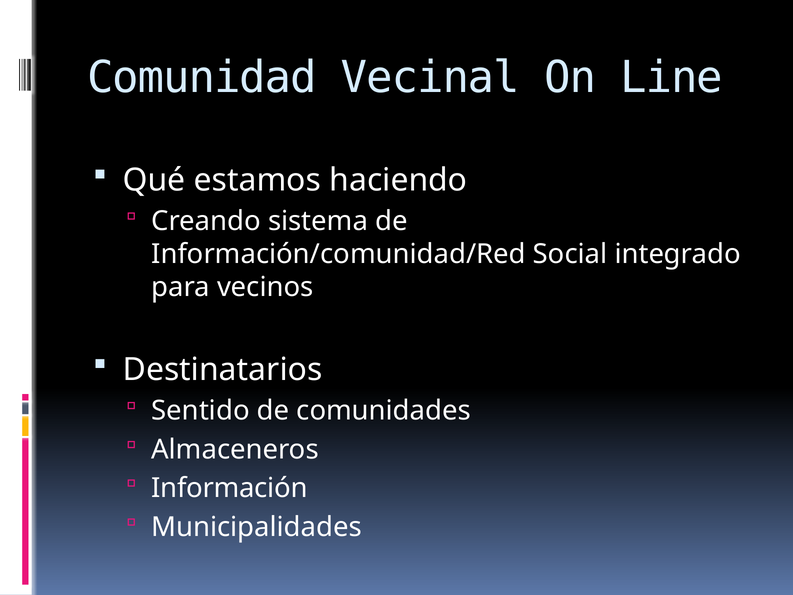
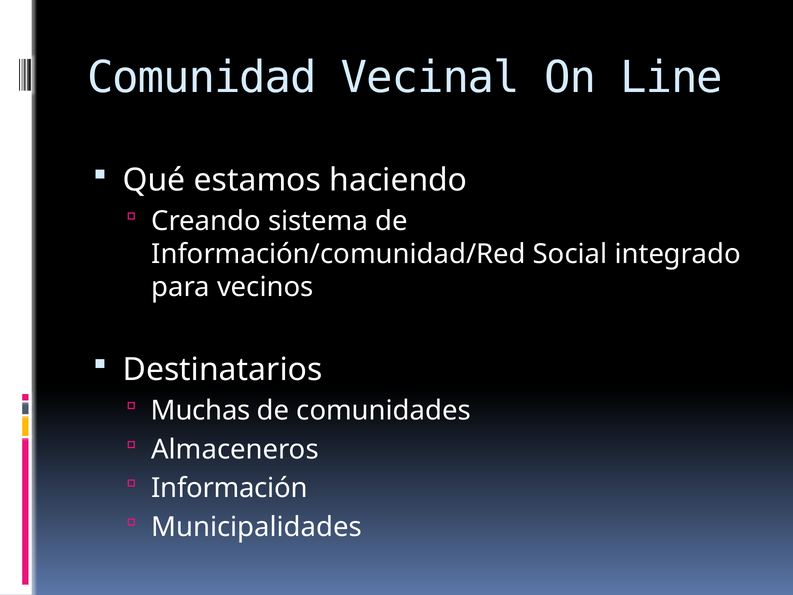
Sentido: Sentido -> Muchas (201, 411)
